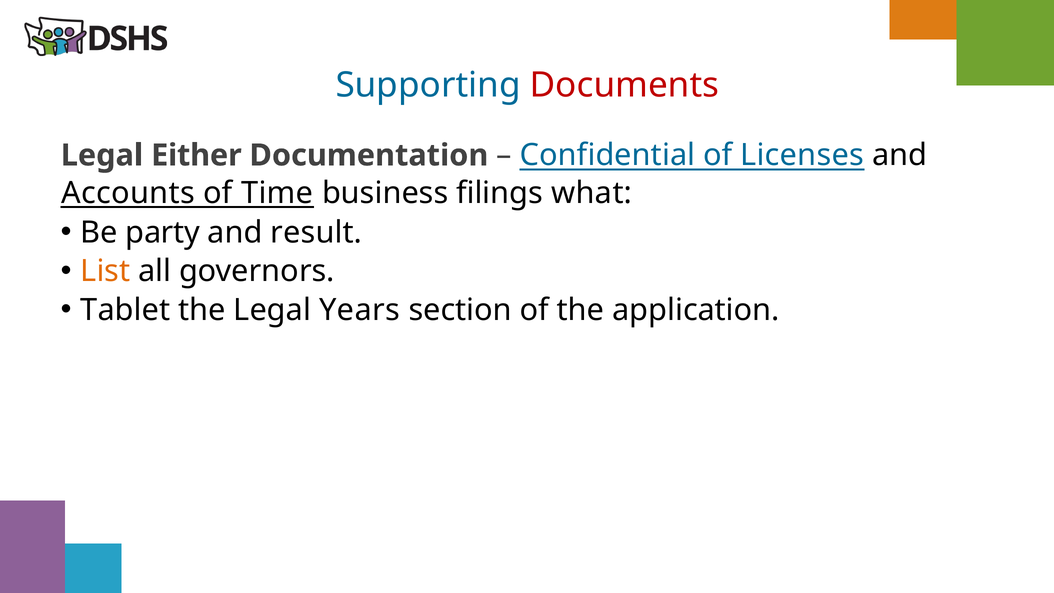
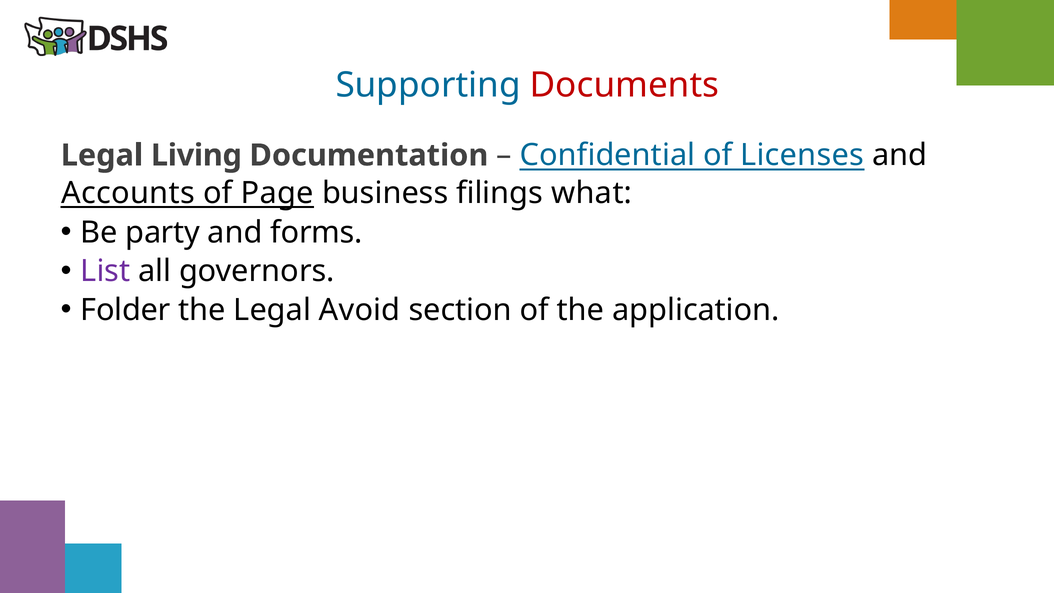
Either: Either -> Living (196, 155)
Time: Time -> Page (277, 193)
result: result -> forms (316, 232)
List colour: orange -> purple (105, 271)
Tablet: Tablet -> Folder (125, 310)
Years: Years -> Avoid (360, 310)
